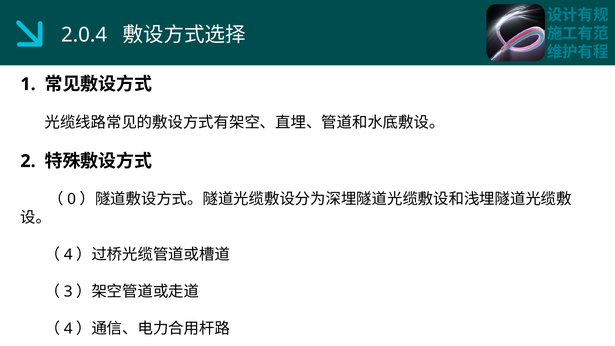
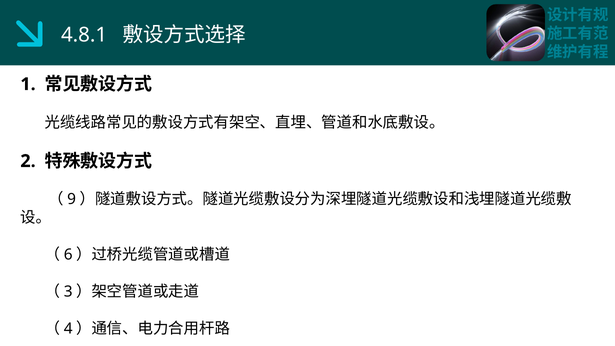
2.0.4: 2.0.4 -> 4.8.1 (84, 35)
0: 0 -> 9 (72, 199)
4: 4 -> 6 (68, 255)
